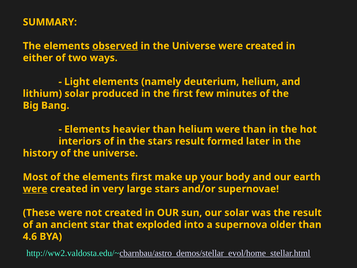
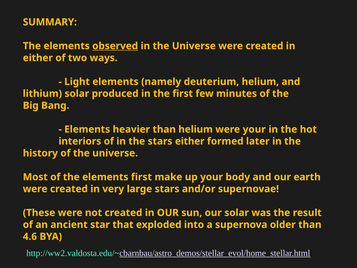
were than: than -> your (254, 129)
stars result: result -> either (190, 141)
were underline: present -> none (35, 189)
